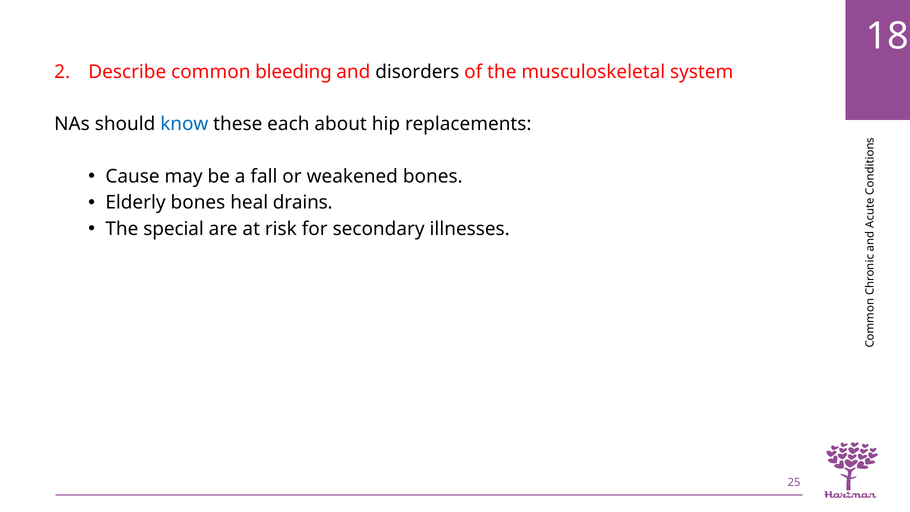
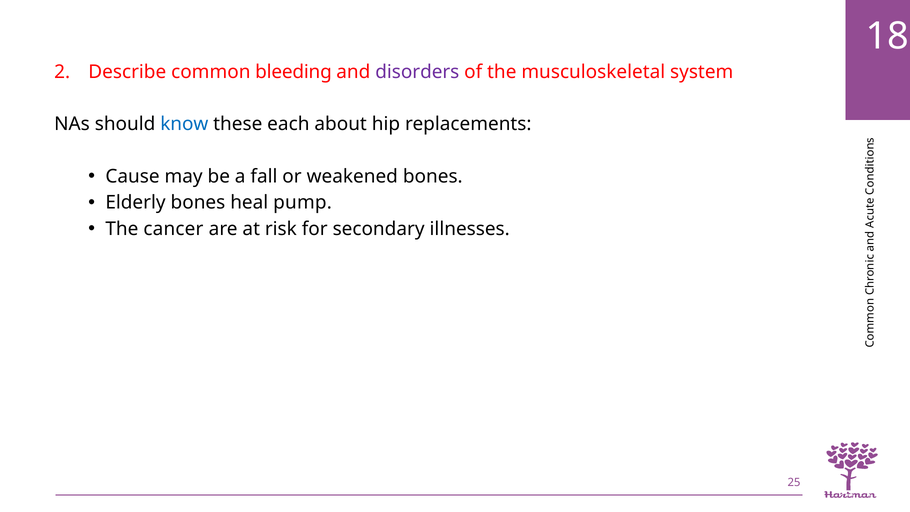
disorders colour: black -> purple (417, 72)
drains: drains -> pump (303, 203)
special: special -> cancer (173, 229)
